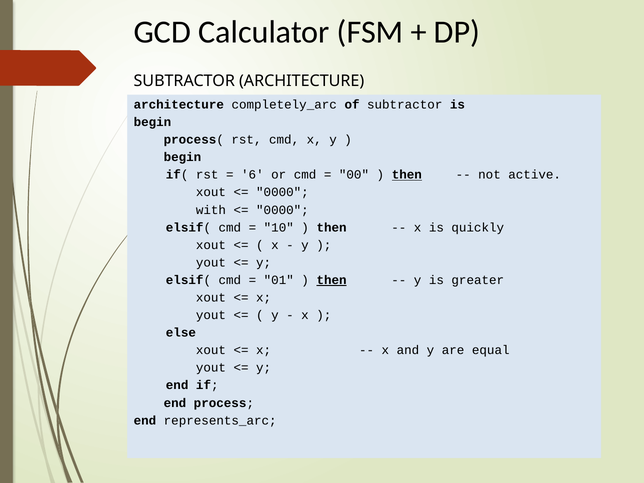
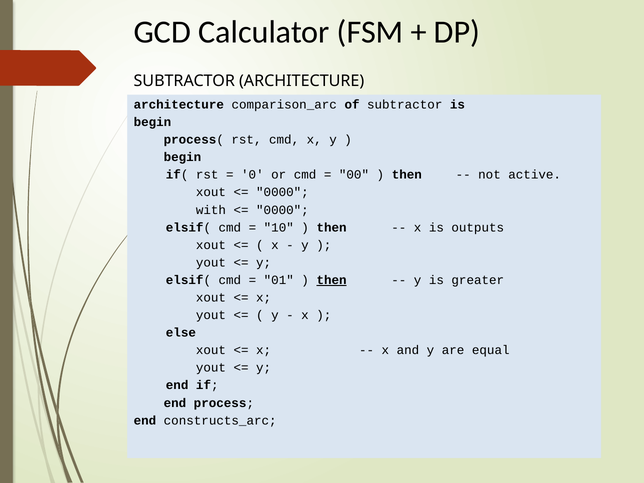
completely_arc: completely_arc -> comparison_arc (284, 105)
6: 6 -> 0 (252, 175)
then underline: present -> none (407, 175)
quickly: quickly -> outputs (478, 227)
represents_arc: represents_arc -> constructs_arc (220, 420)
